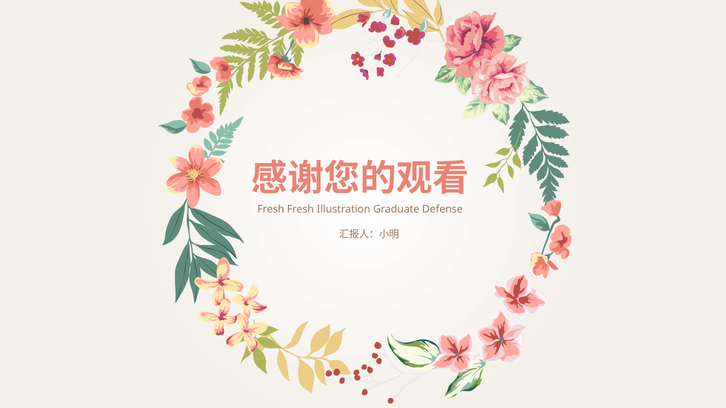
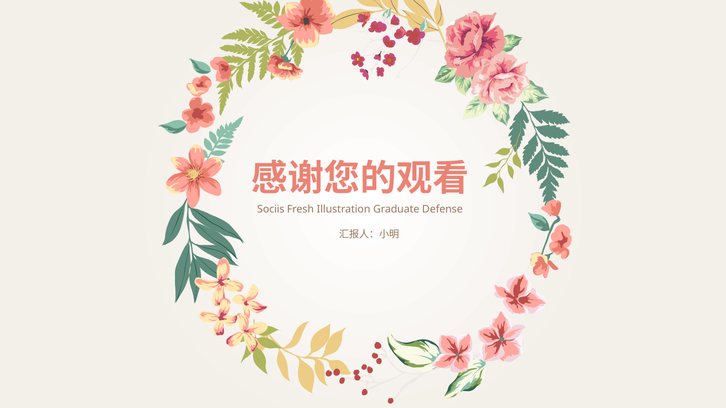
Fresh: Fresh -> Sociis (271, 209)
